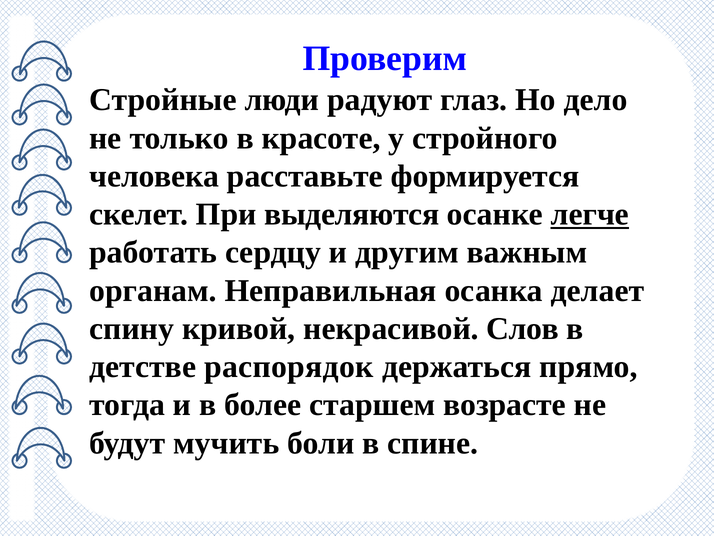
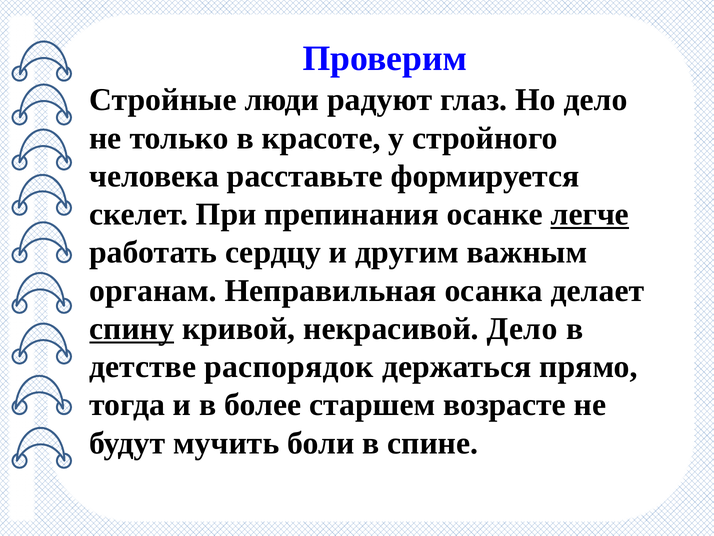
выделяются: выделяются -> препинания (352, 214)
спину underline: none -> present (132, 328)
некрасивой Слов: Слов -> Дело (522, 328)
